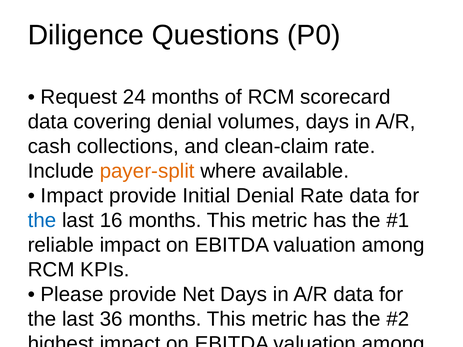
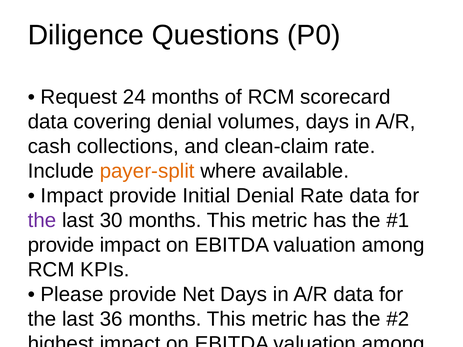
the colour: blue -> purple (42, 221)
16: 16 -> 30 (111, 221)
reliable: reliable -> provide (61, 245)
